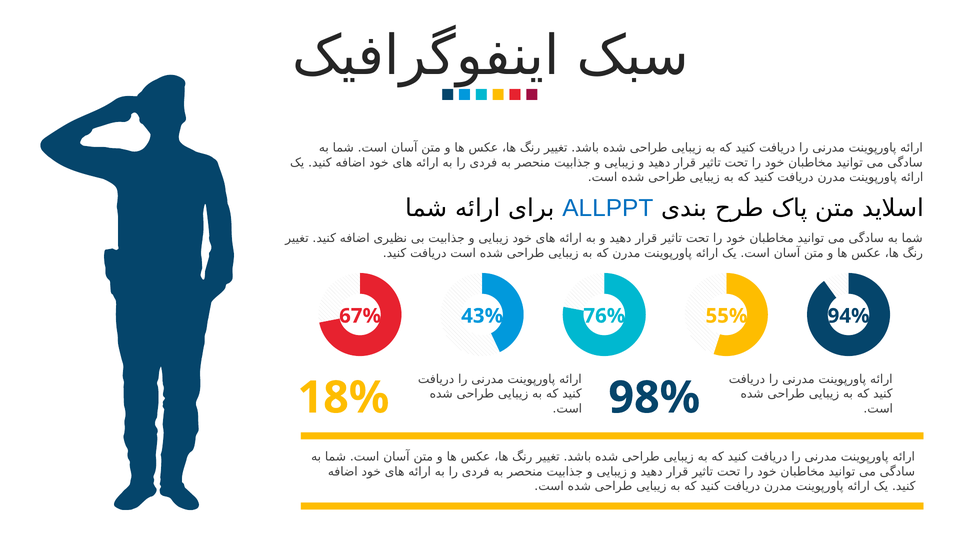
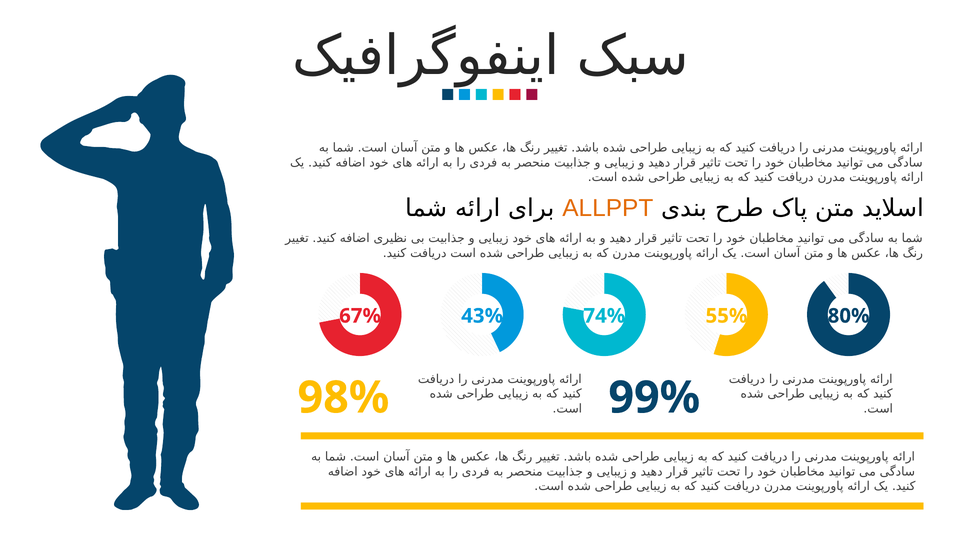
ALLPPT colour: blue -> orange (608, 208)
76%: 76% -> 74% (604, 316)
94%: 94% -> 80% (849, 316)
18%: 18% -> 98% (343, 397)
98%: 98% -> 99% (654, 397)
